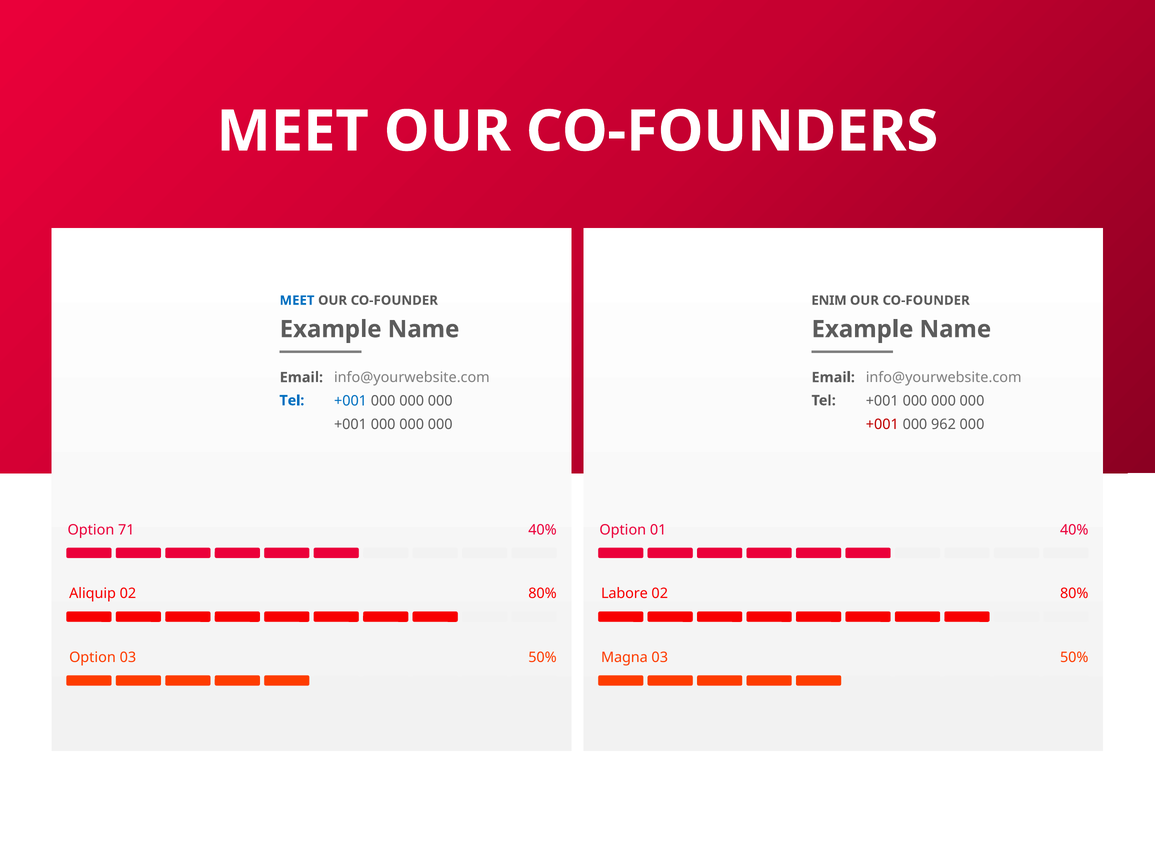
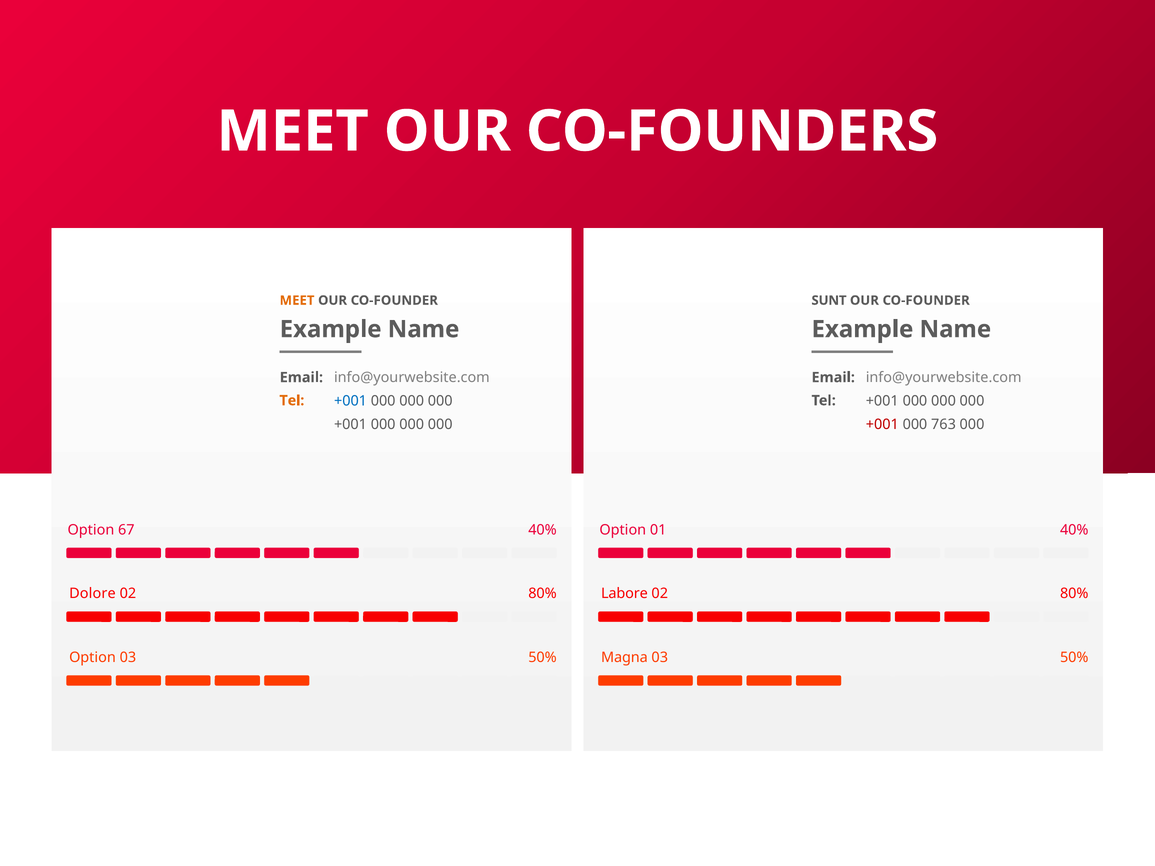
MEET colour: blue -> orange (297, 301)
ENIM: ENIM -> SUNT (829, 301)
Tel colour: blue -> orange (292, 401)
962: 962 -> 763 (943, 424)
71: 71 -> 67 (126, 530)
Aliquip: Aliquip -> Dolore (92, 594)
